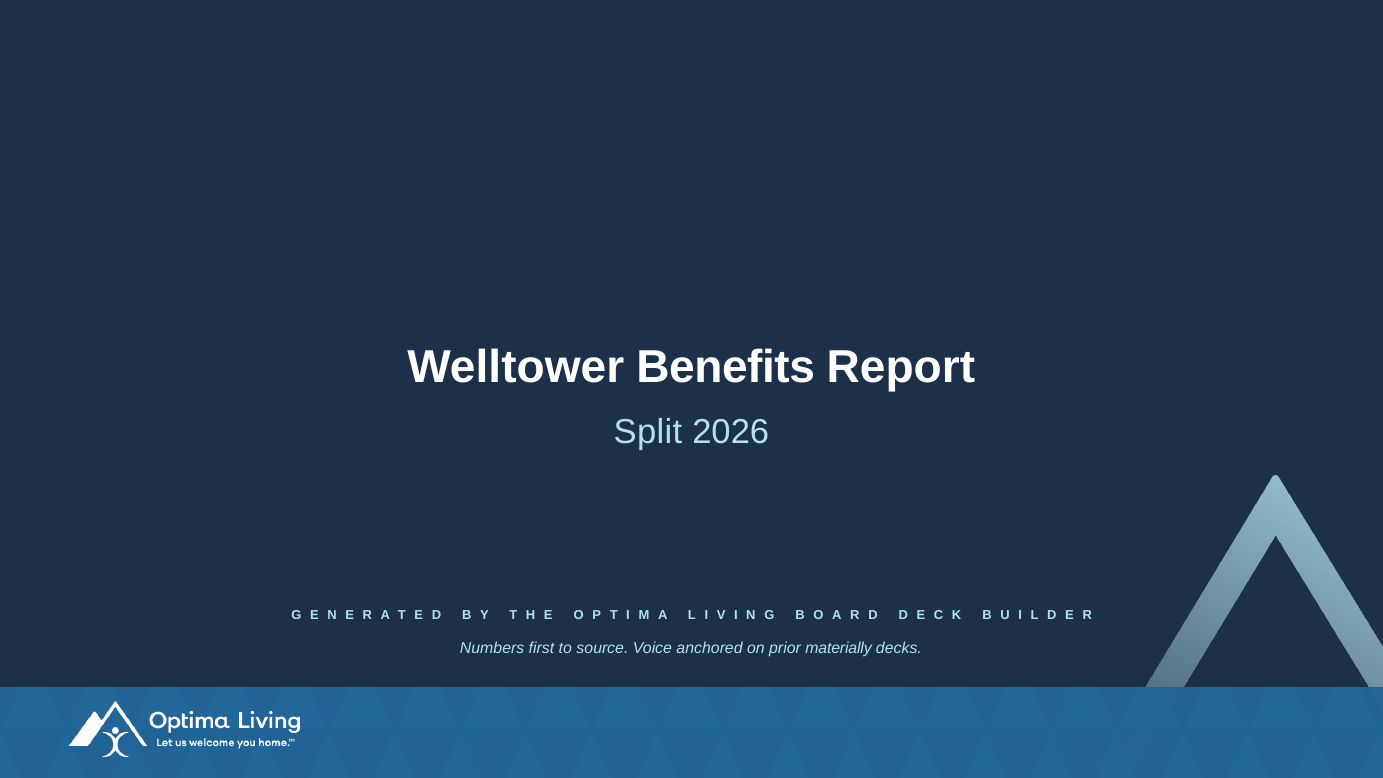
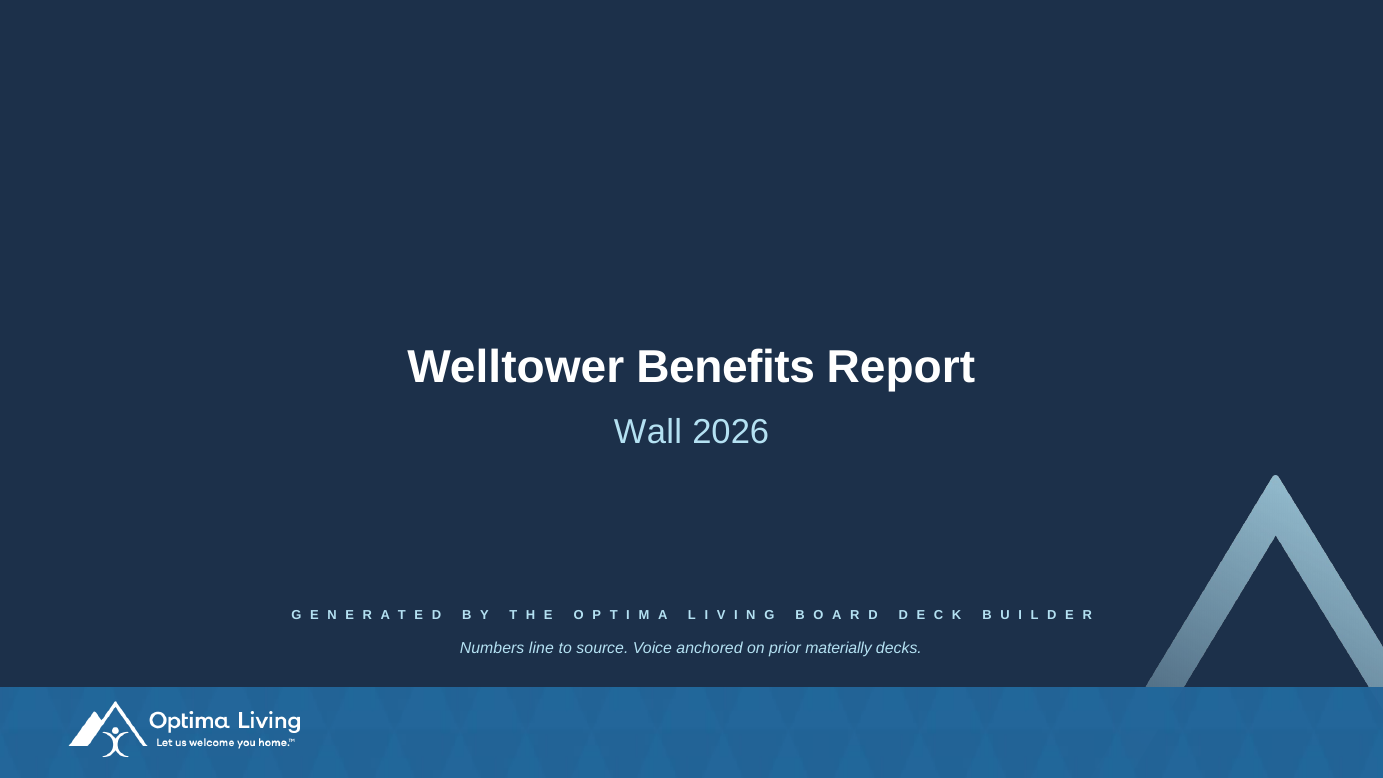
Split: Split -> Wall (648, 432)
first: first -> line (541, 648)
